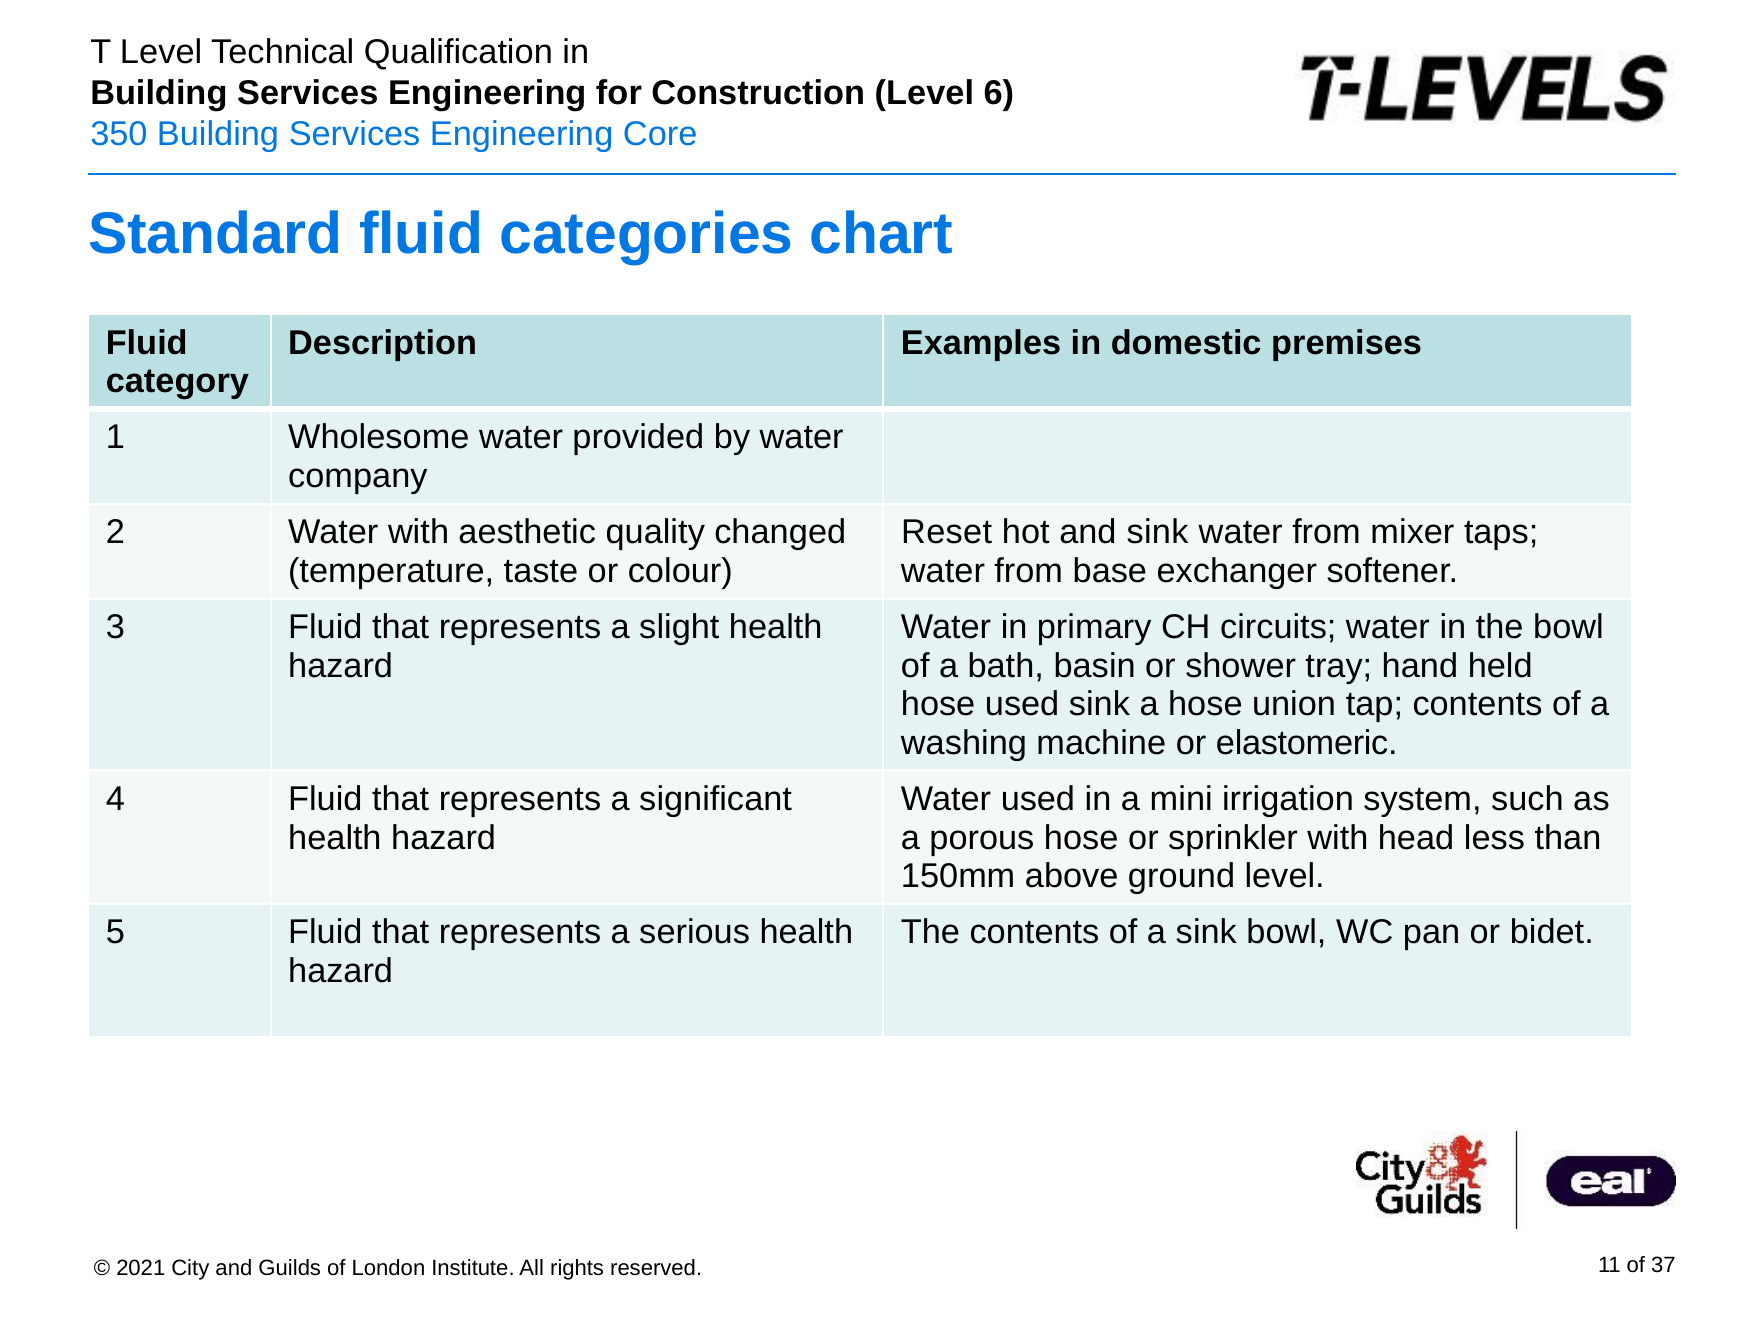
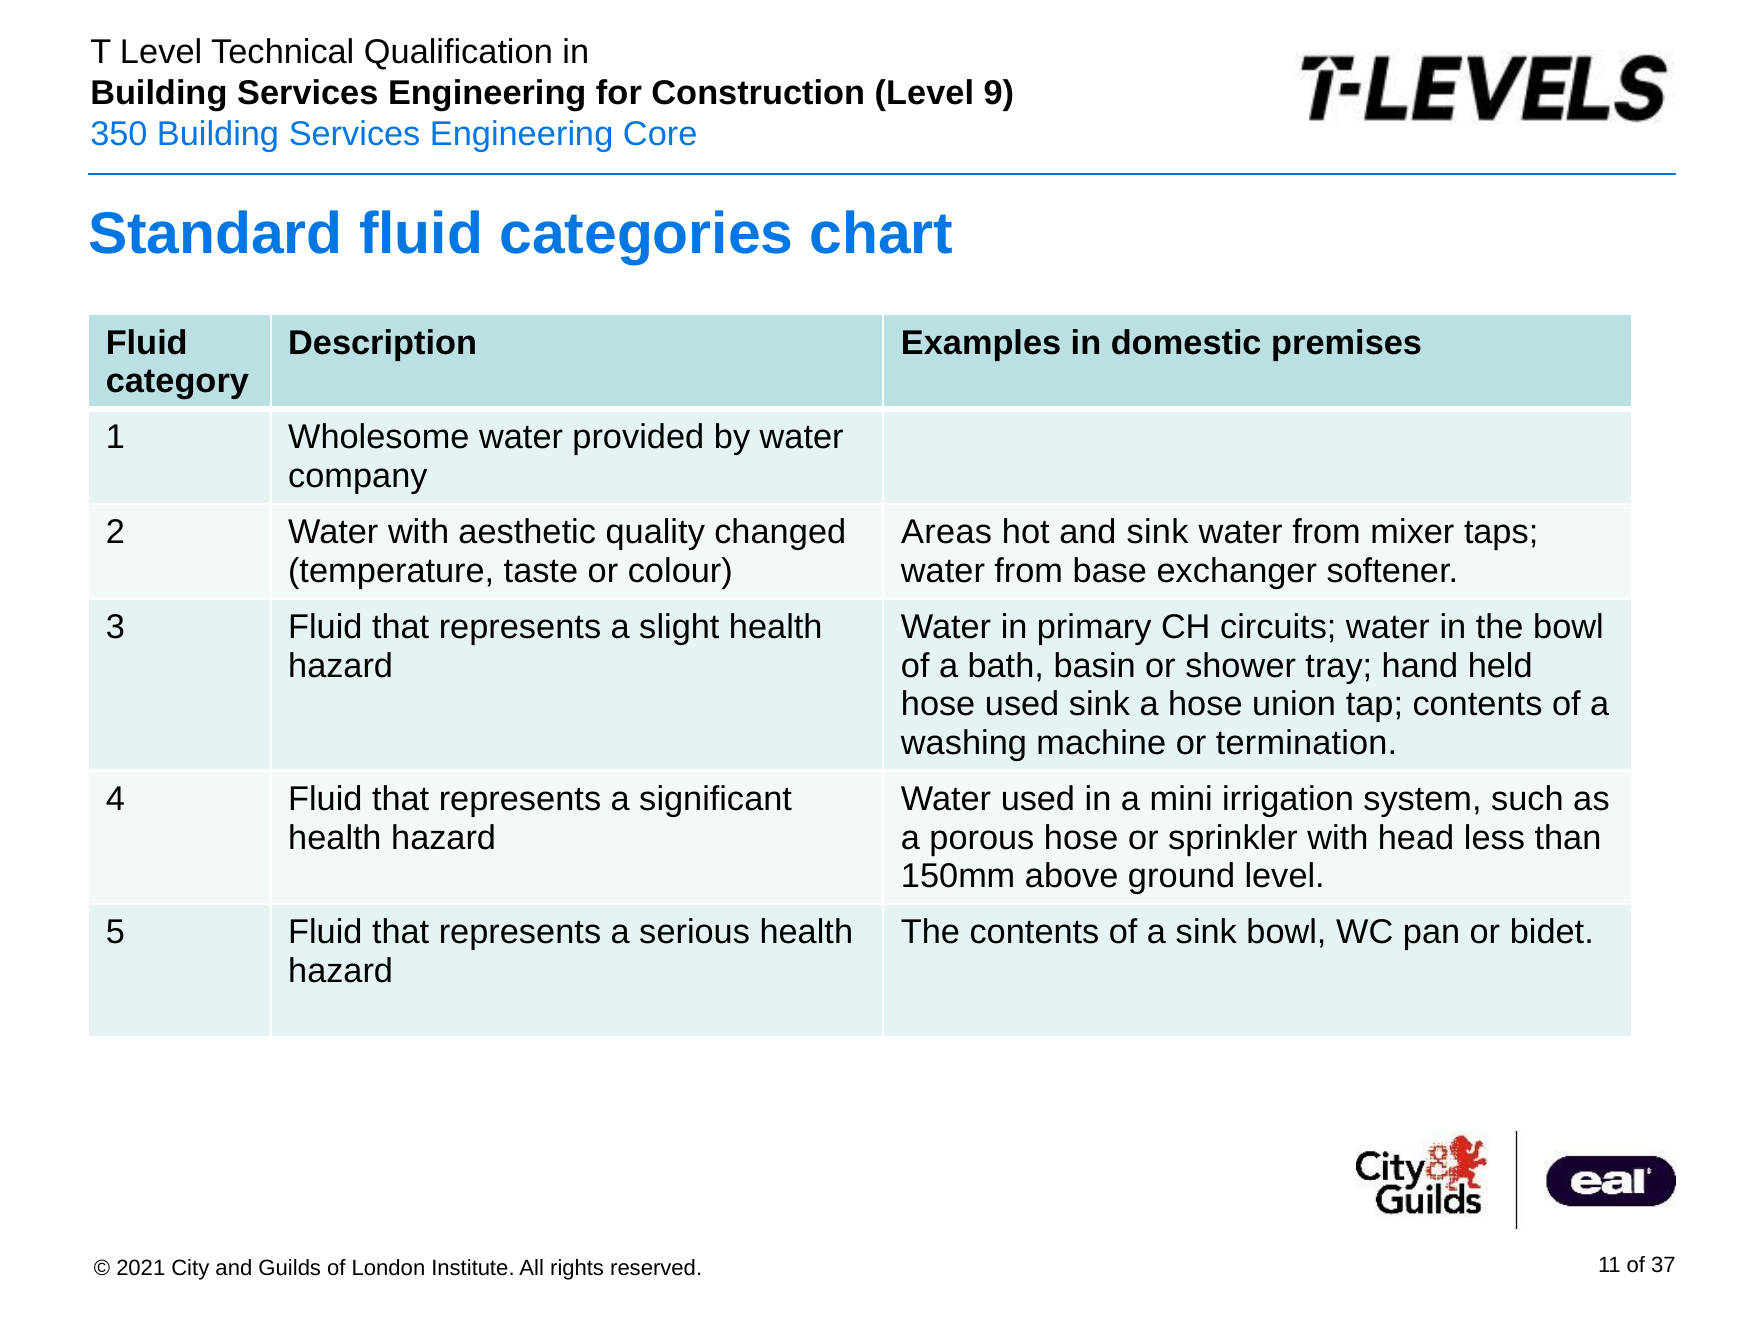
6: 6 -> 9 (999, 93)
Reset: Reset -> Areas (947, 532)
elastomeric: elastomeric -> termination (1307, 743)
